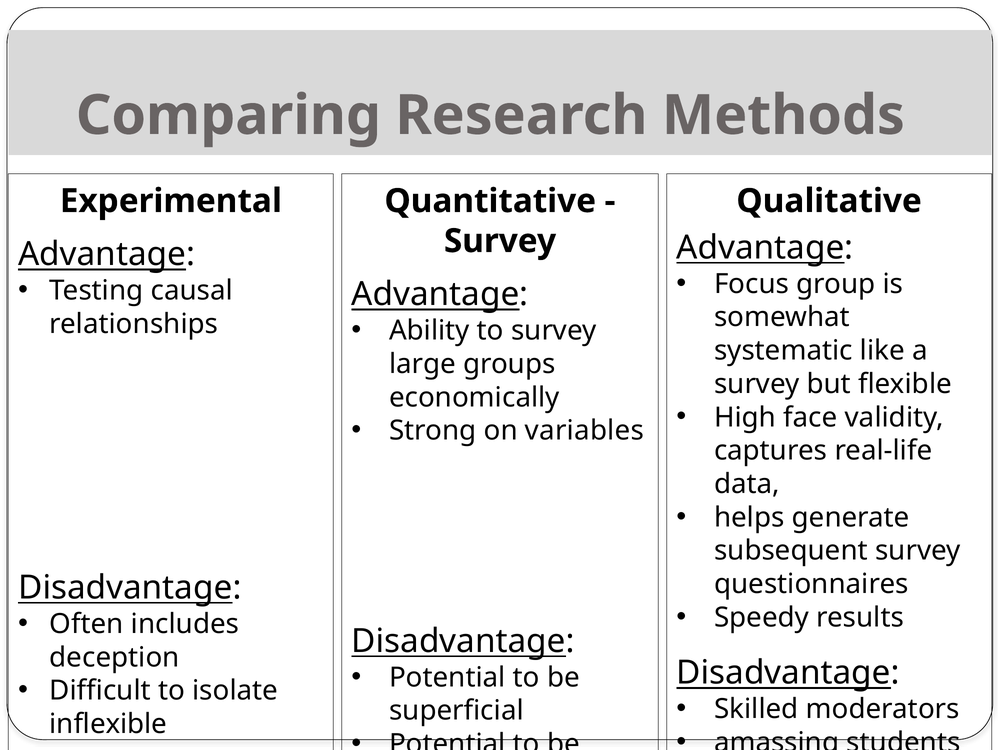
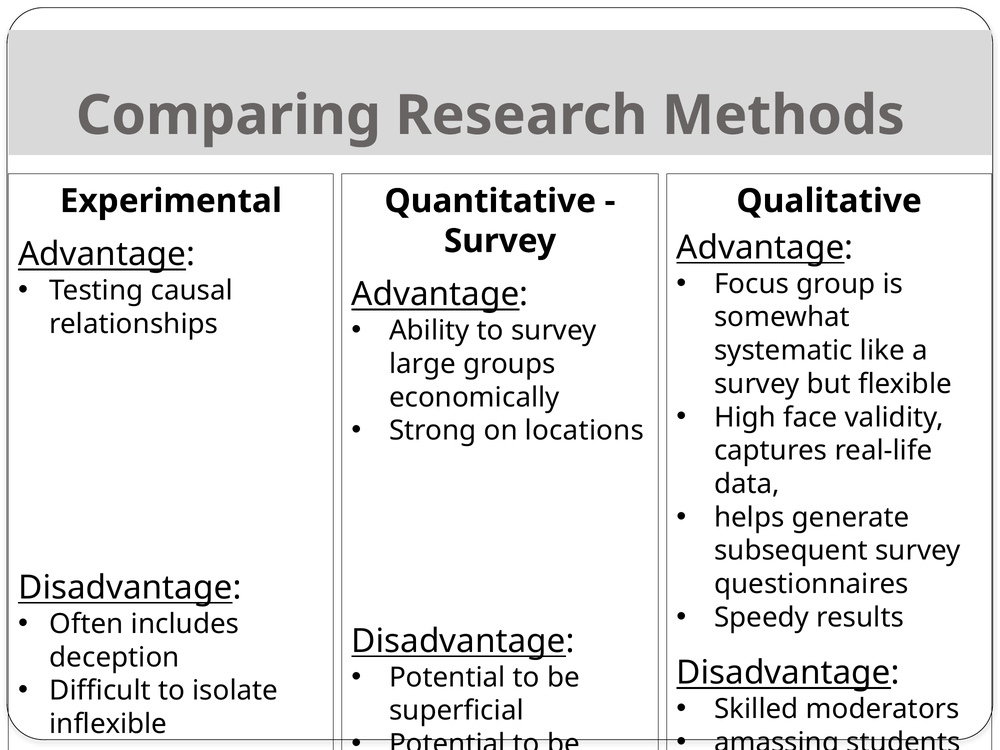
on variables: variables -> locations (585, 431)
